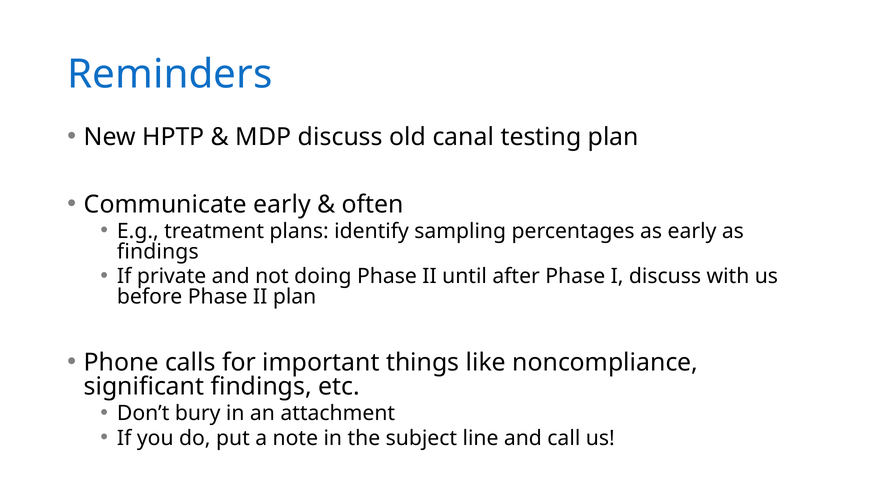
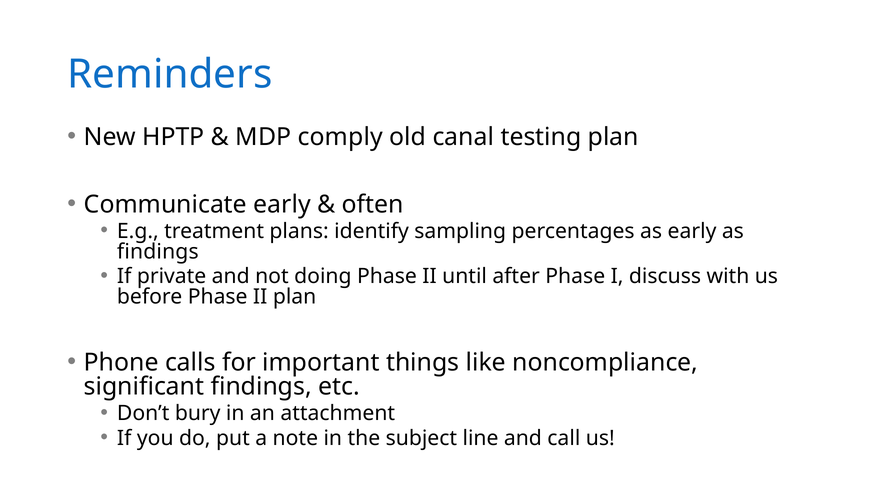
MDP discuss: discuss -> comply (340, 137)
